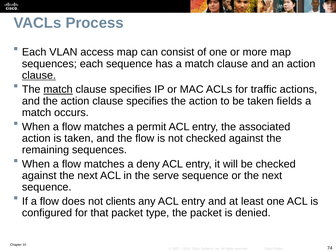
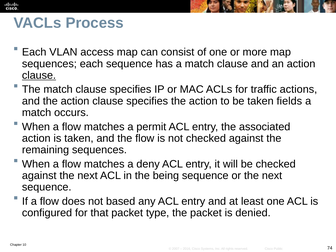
match underline: present -> none (58, 89)
serve: serve -> being (166, 176)
clients: clients -> based (121, 201)
